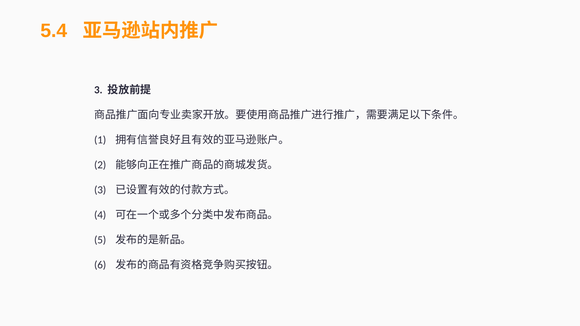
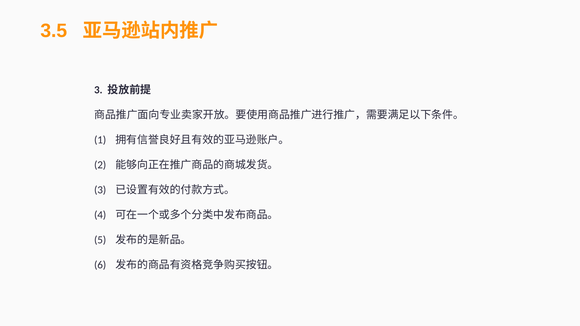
5.4: 5.4 -> 3.5 (54, 31)
